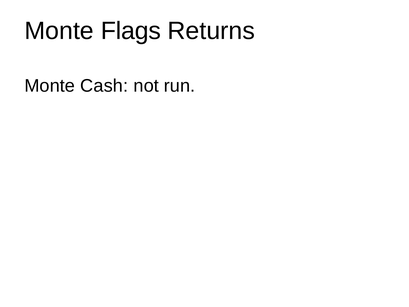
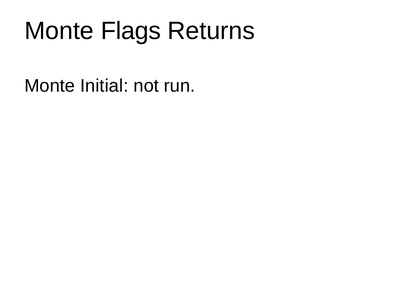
Cash: Cash -> Initial (104, 86)
